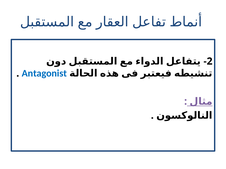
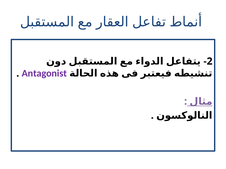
Antagonist colour: blue -> purple (44, 74)
